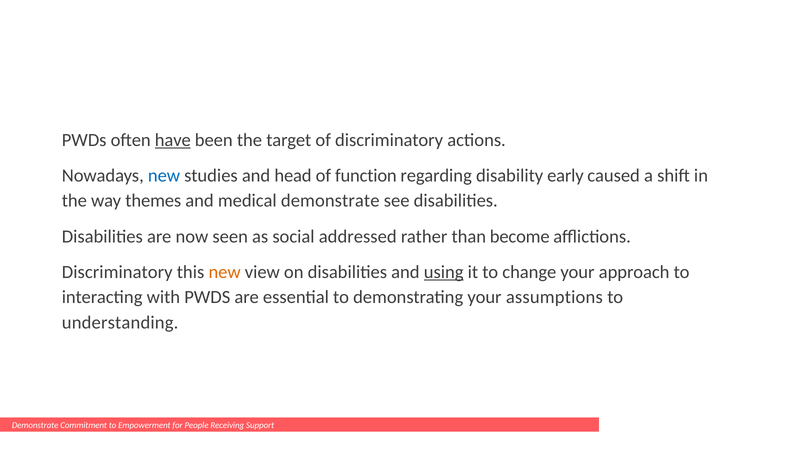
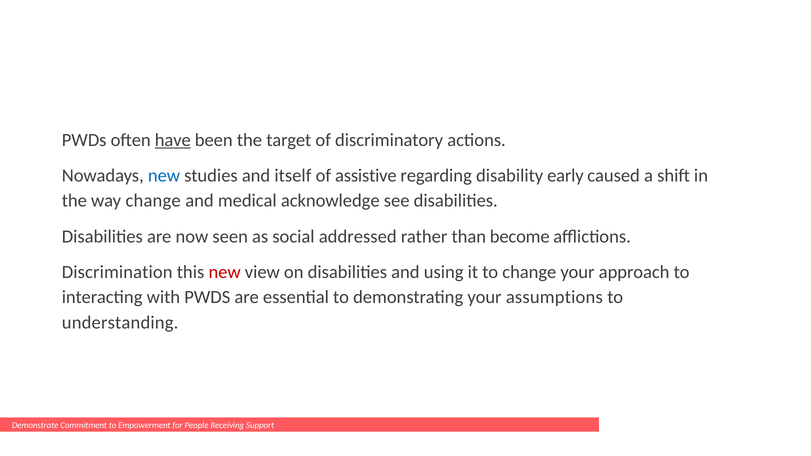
head: head -> itself (293, 176)
function: function -> assistive (366, 176)
way themes: themes -> change (153, 201)
medical demonstrate: demonstrate -> acknowledge (330, 201)
Discriminatory: Discriminatory -> Discrimination (117, 272)
new colour: orange -> red (225, 272)
using underline: present -> none (444, 272)
